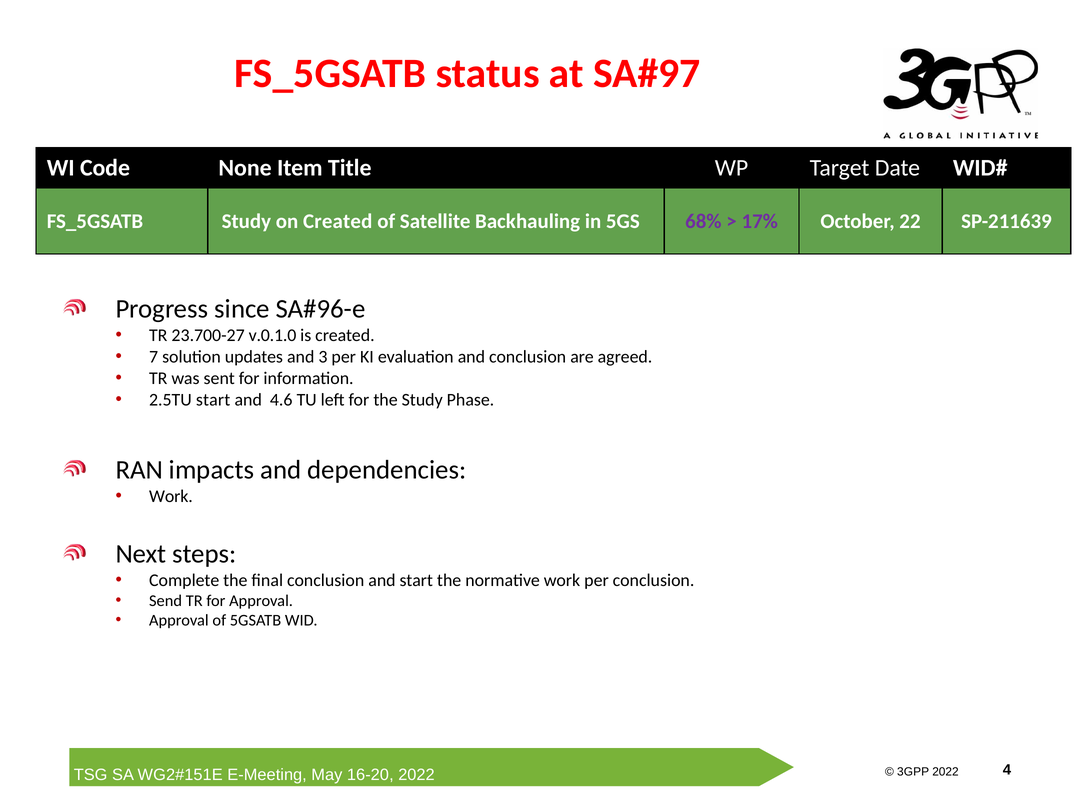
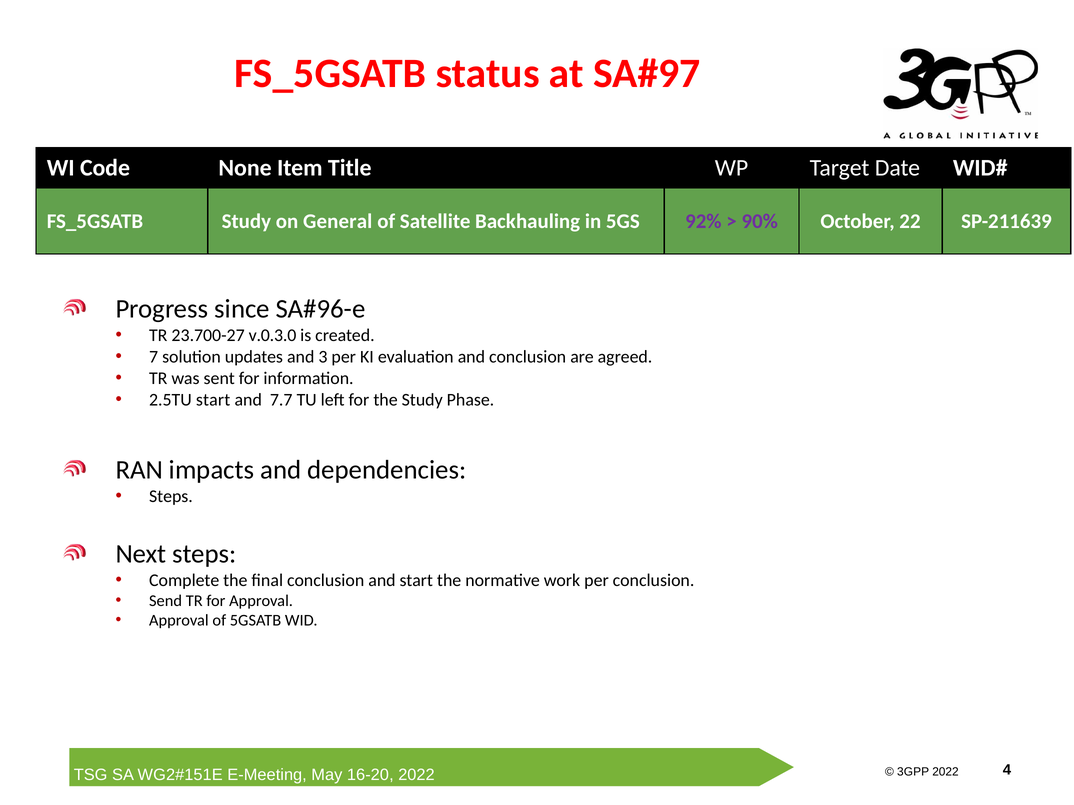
on Created: Created -> General (338, 221)
68%: 68% -> 92% (703, 221)
17%: 17% -> 90% (760, 221)
v.0.1.0: v.0.1.0 -> v.0.3.0 (272, 335)
4.6: 4.6 -> 7.7 (281, 400)
Work: Work -> Steps (171, 497)
